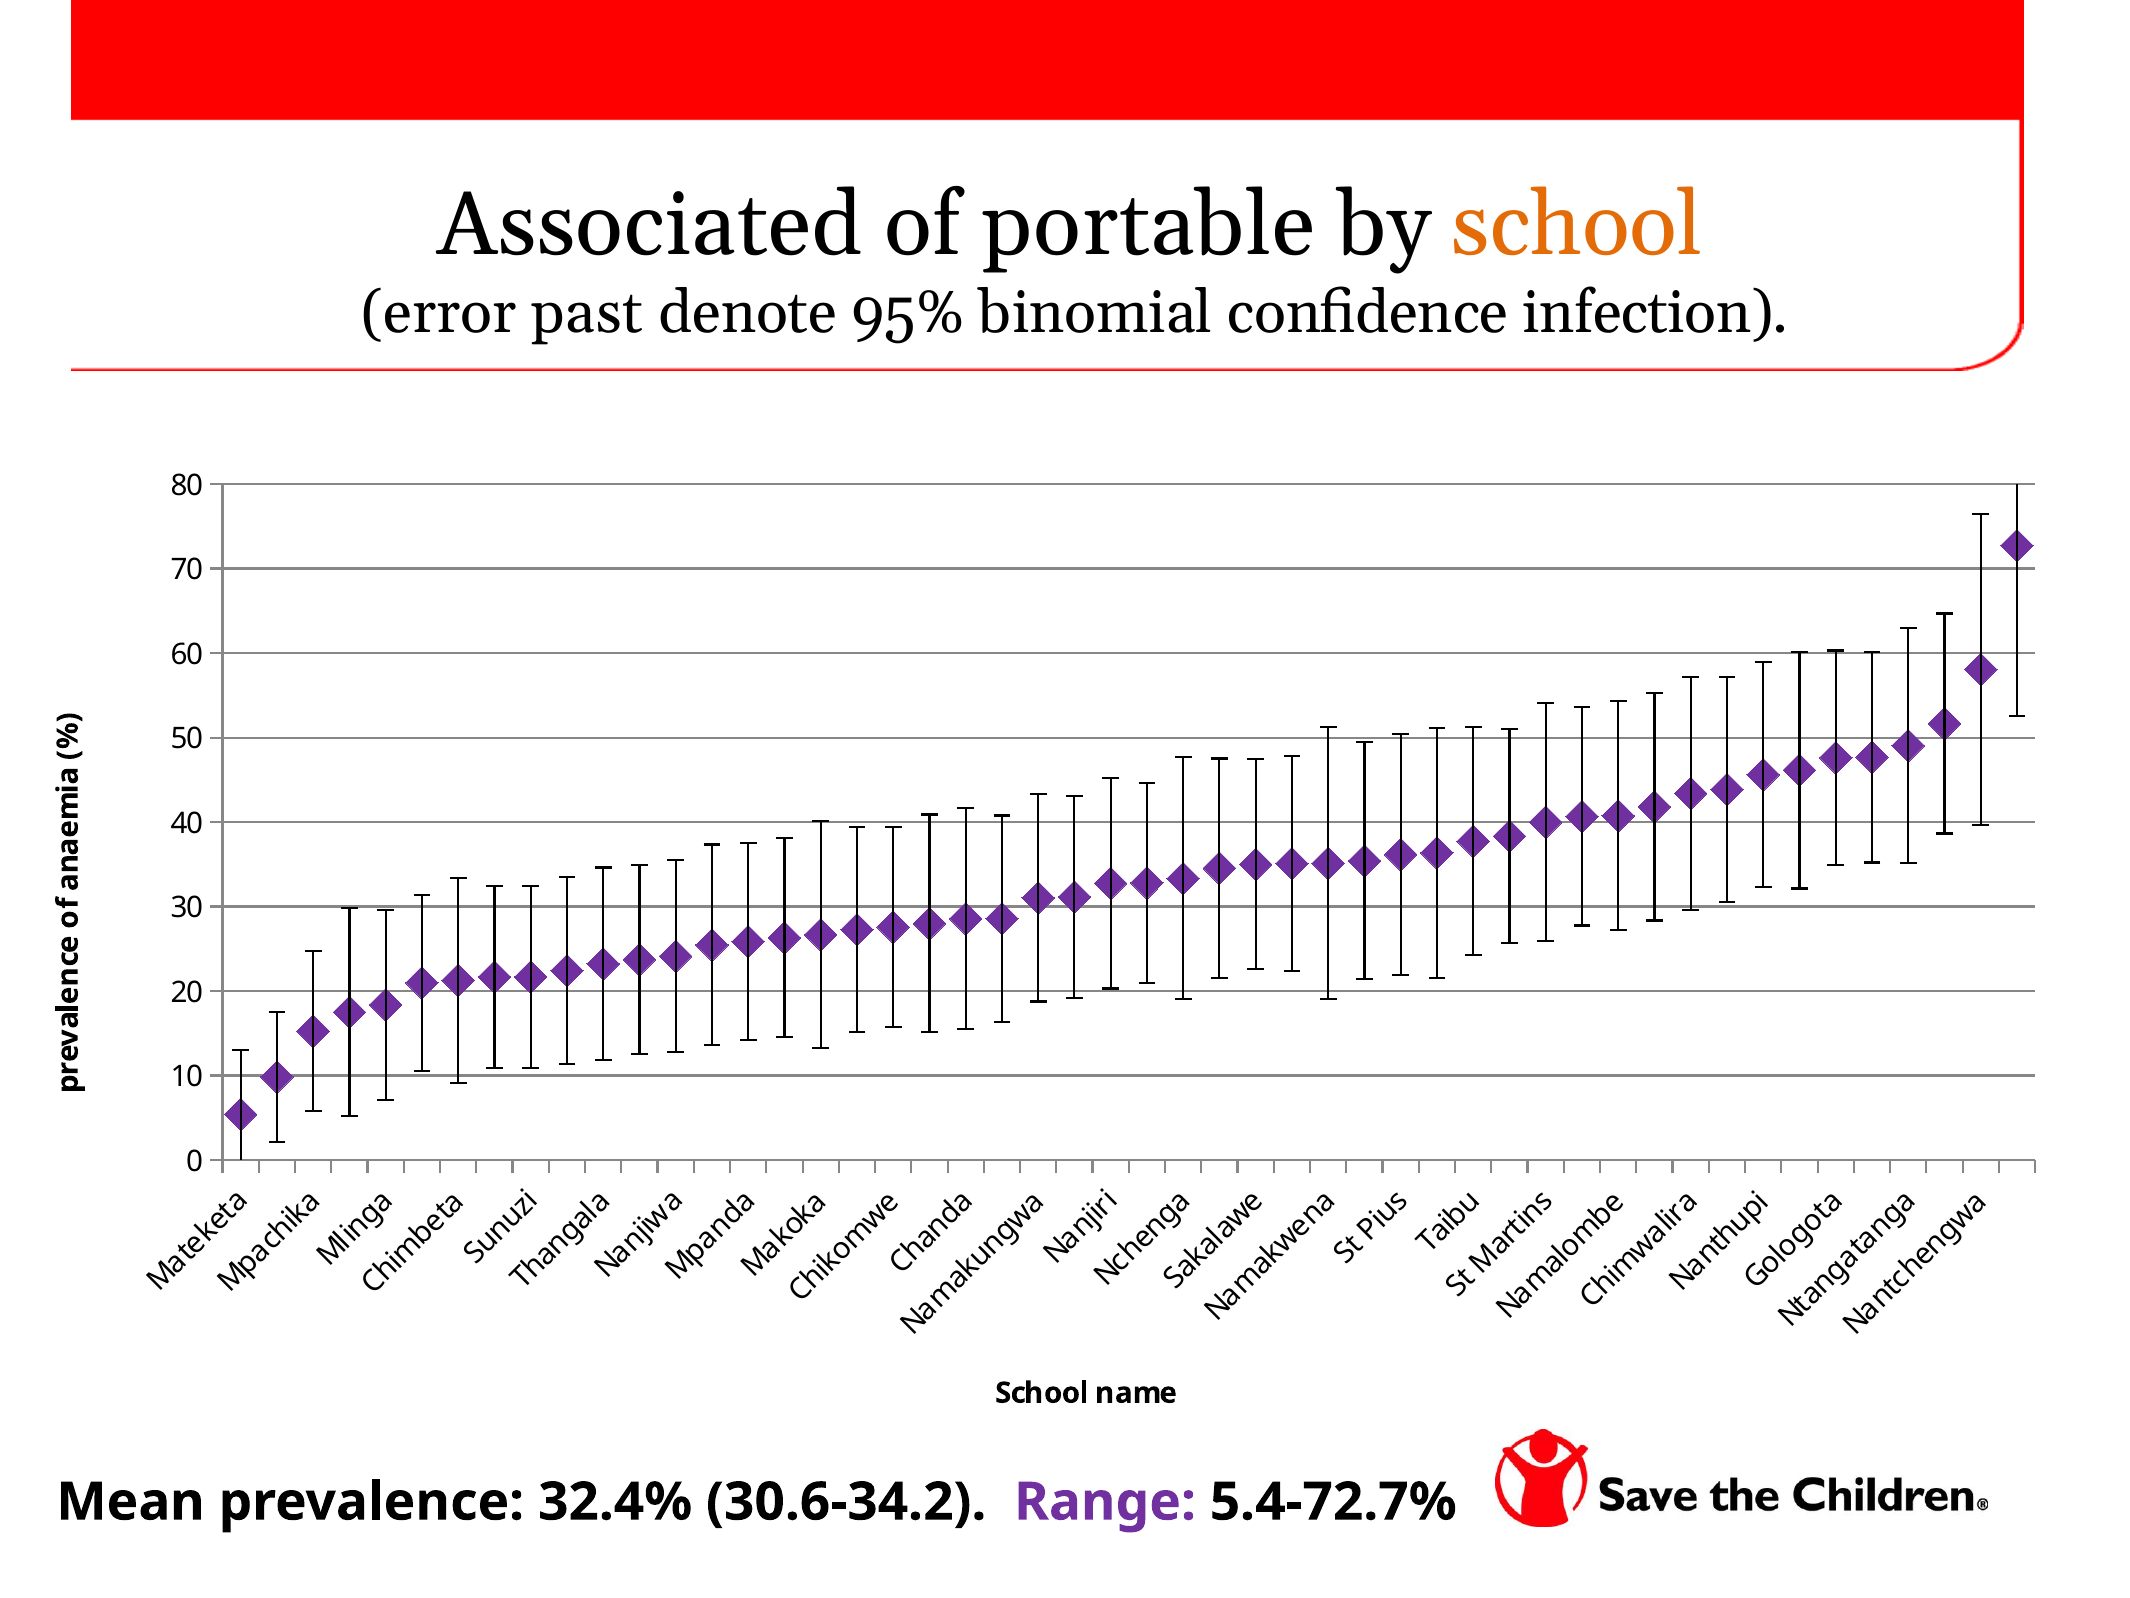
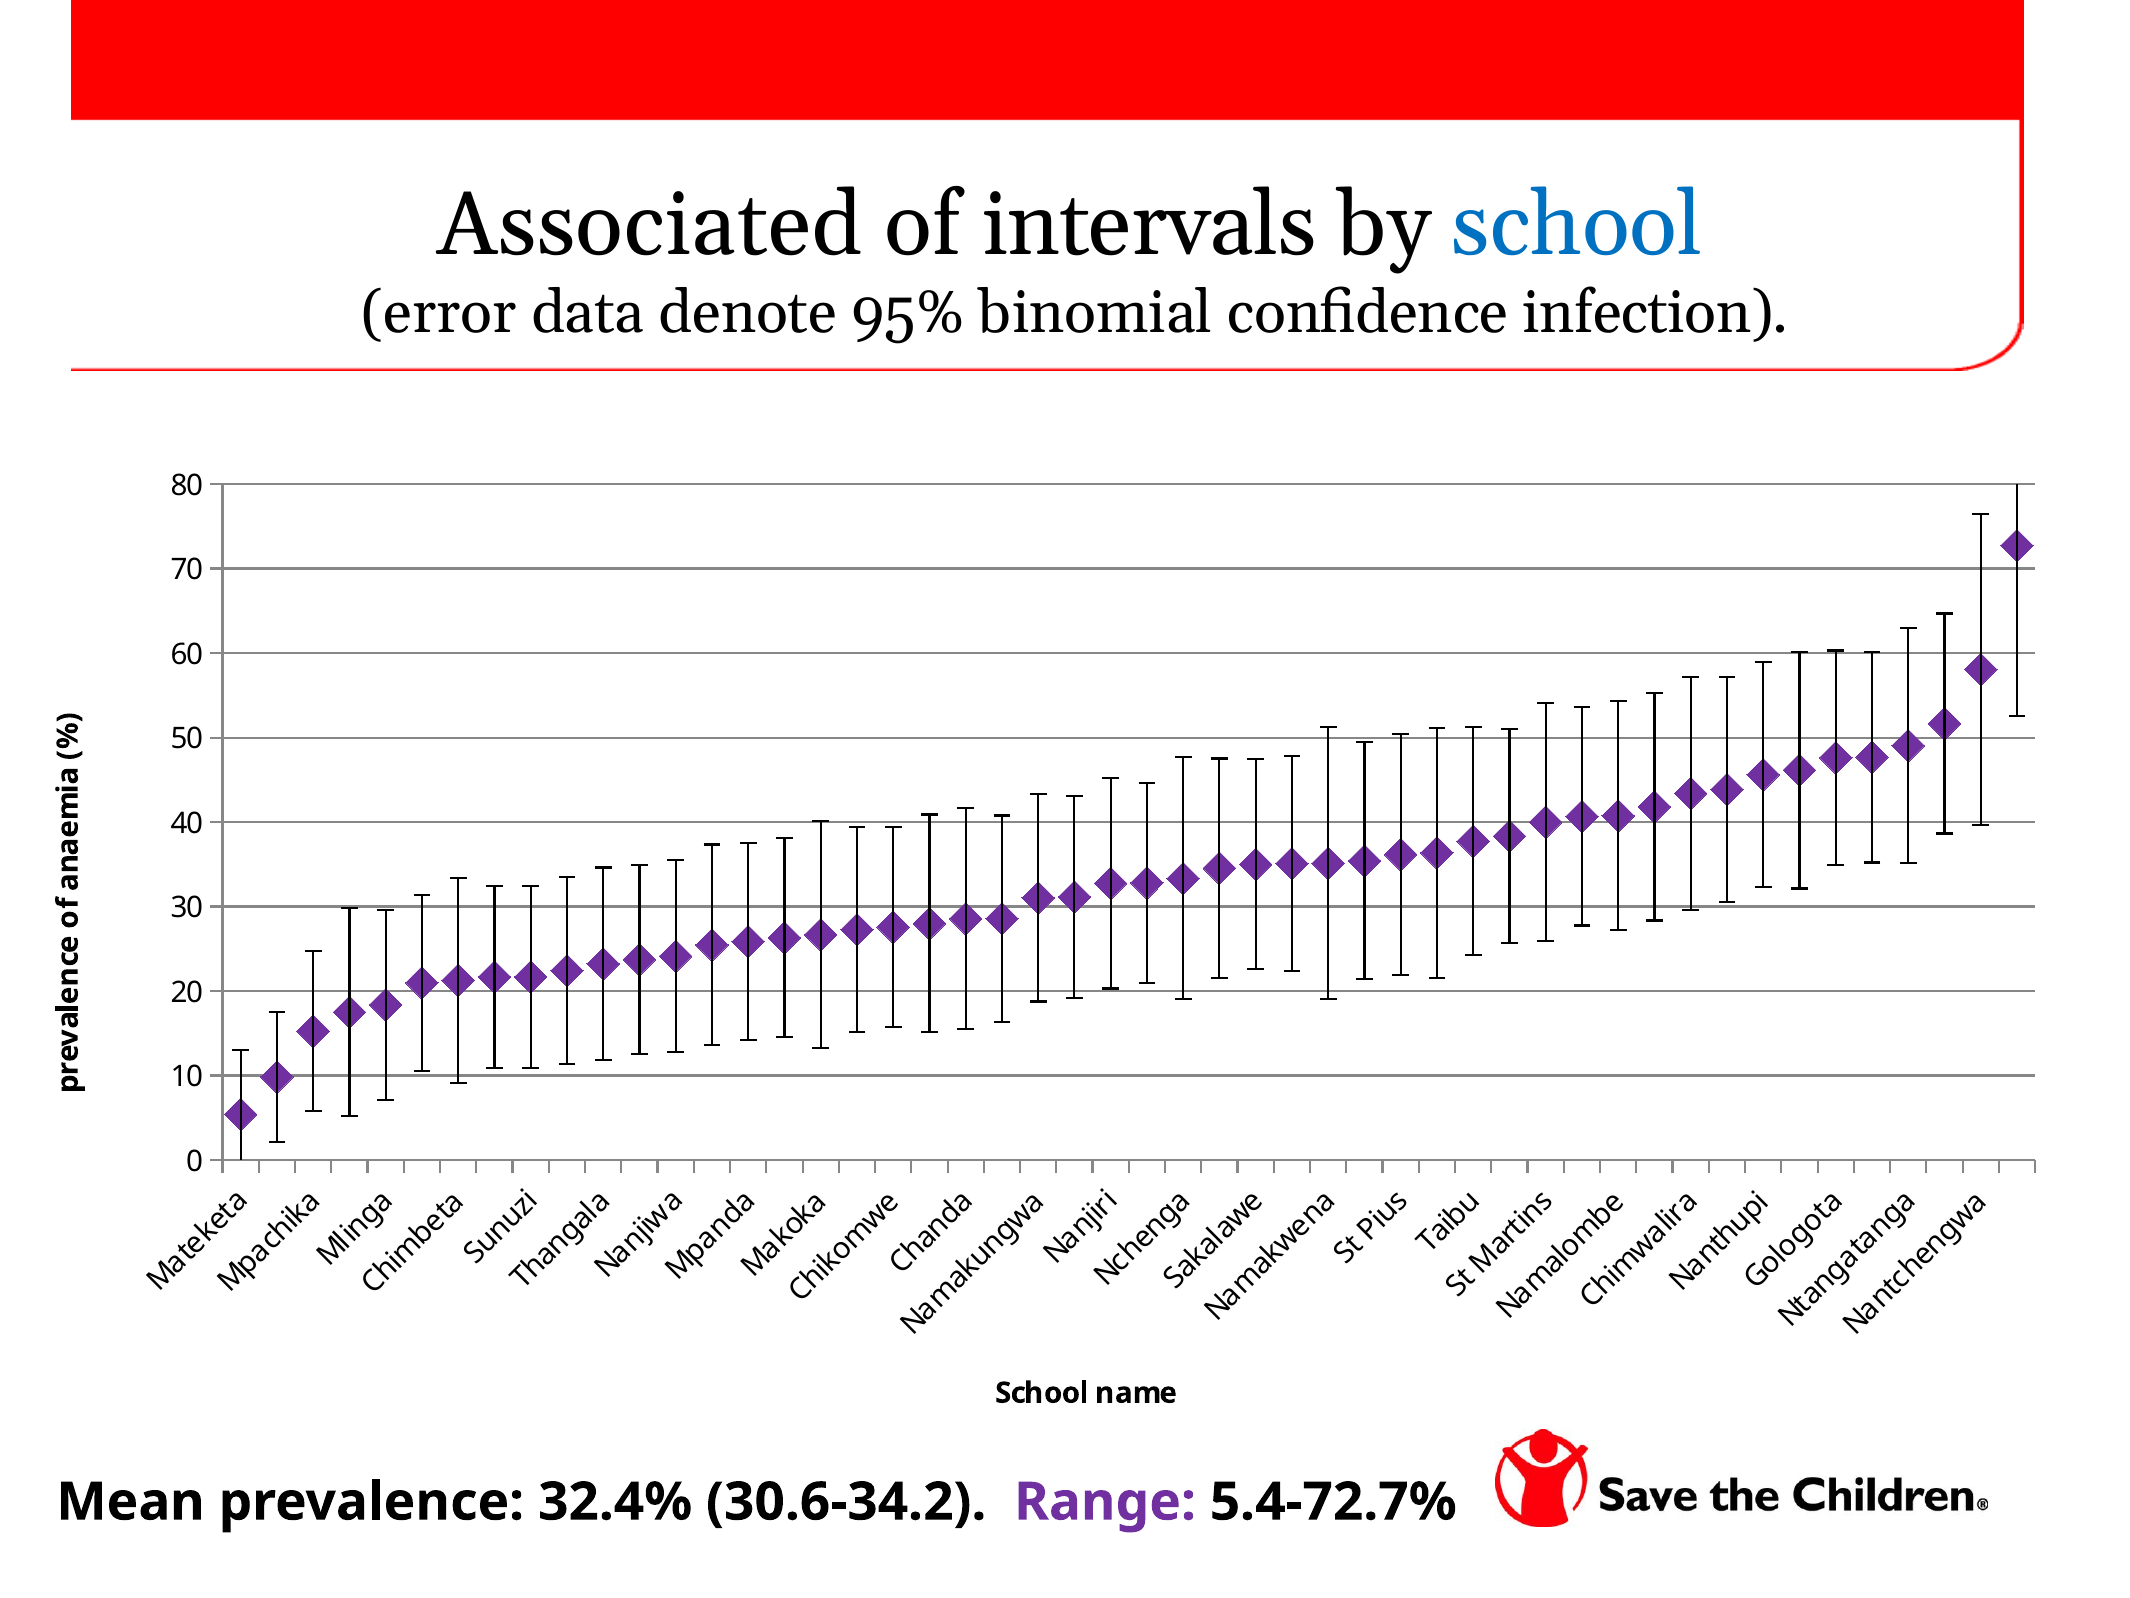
portable: portable -> intervals (1150, 225)
school colour: orange -> blue (1577, 225)
past: past -> data (588, 313)
